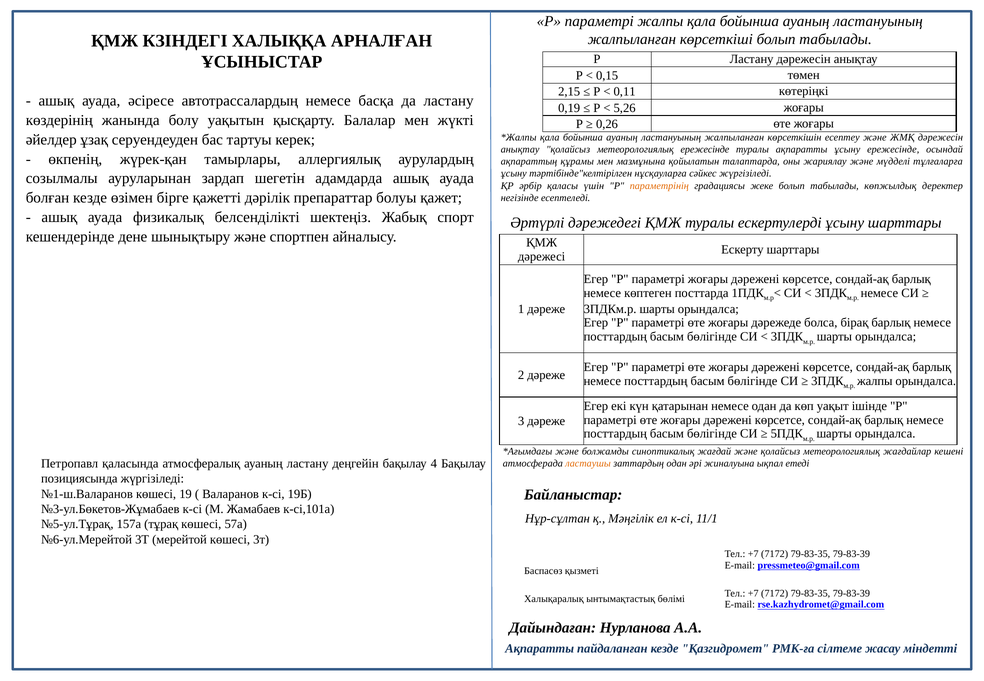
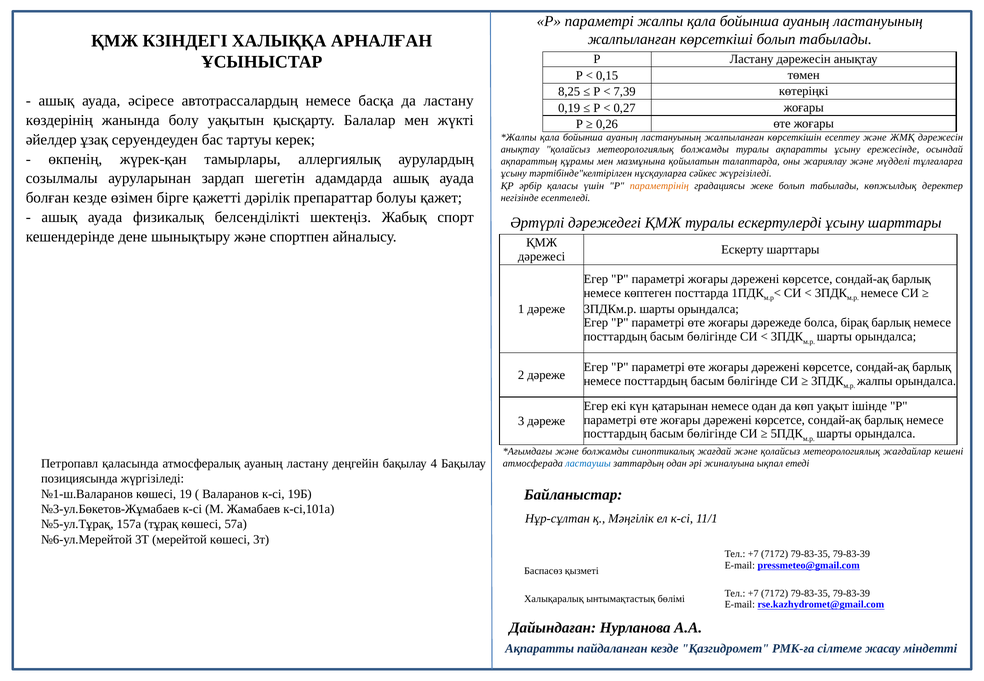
2,15: 2,15 -> 8,25 (569, 92)
0,11: 0,11 -> 7,39 (625, 92)
5,26: 5,26 -> 0,27 (625, 108)
метеорологиялық ережесінде: ережесінде -> болжамды (705, 150)
ластаушы colour: orange -> blue (588, 464)
